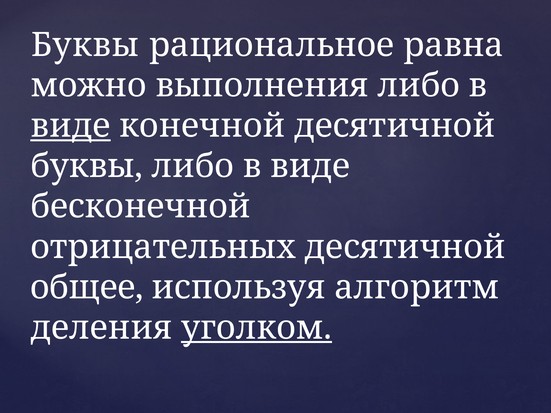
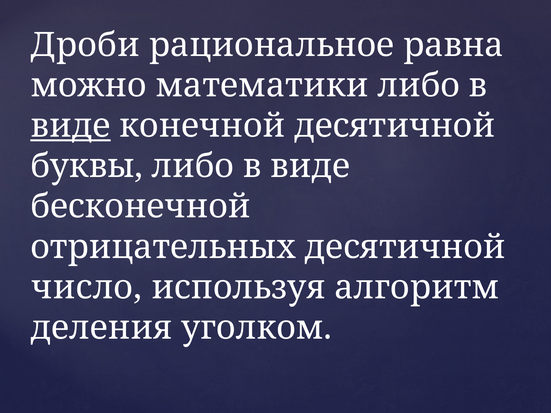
Буквы: Буквы -> Дроби (85, 45)
выполнения: выполнения -> математики (262, 85)
общее: общее -> число (86, 287)
уголком underline: present -> none (257, 328)
